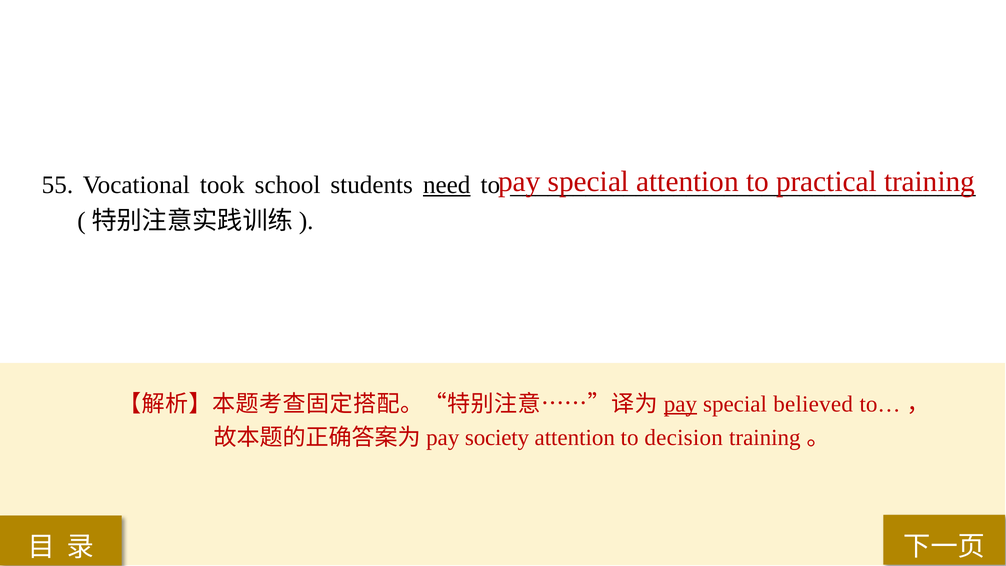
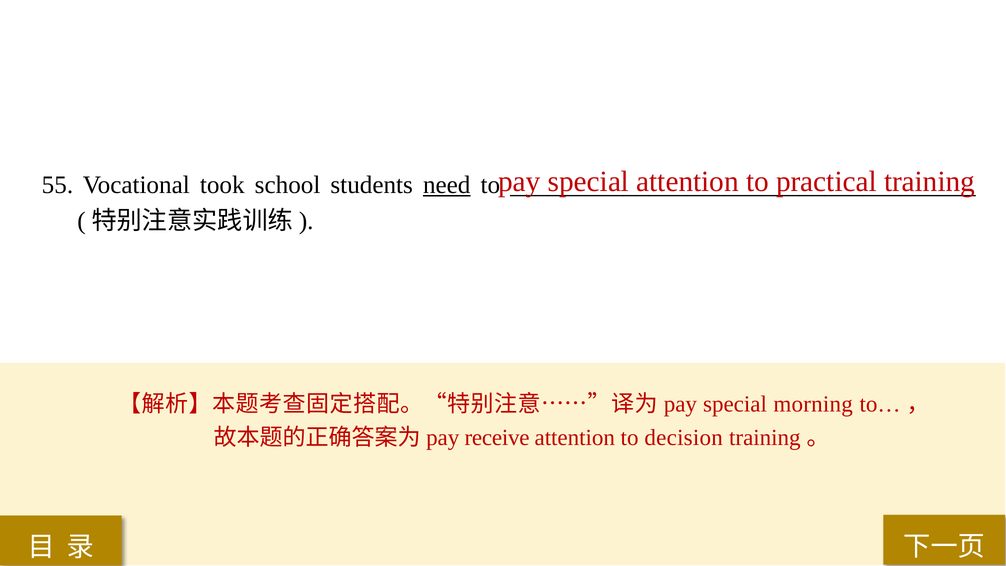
pay underline: present -> none (680, 404)
believed: believed -> morning (813, 404)
society: society -> receive (497, 437)
